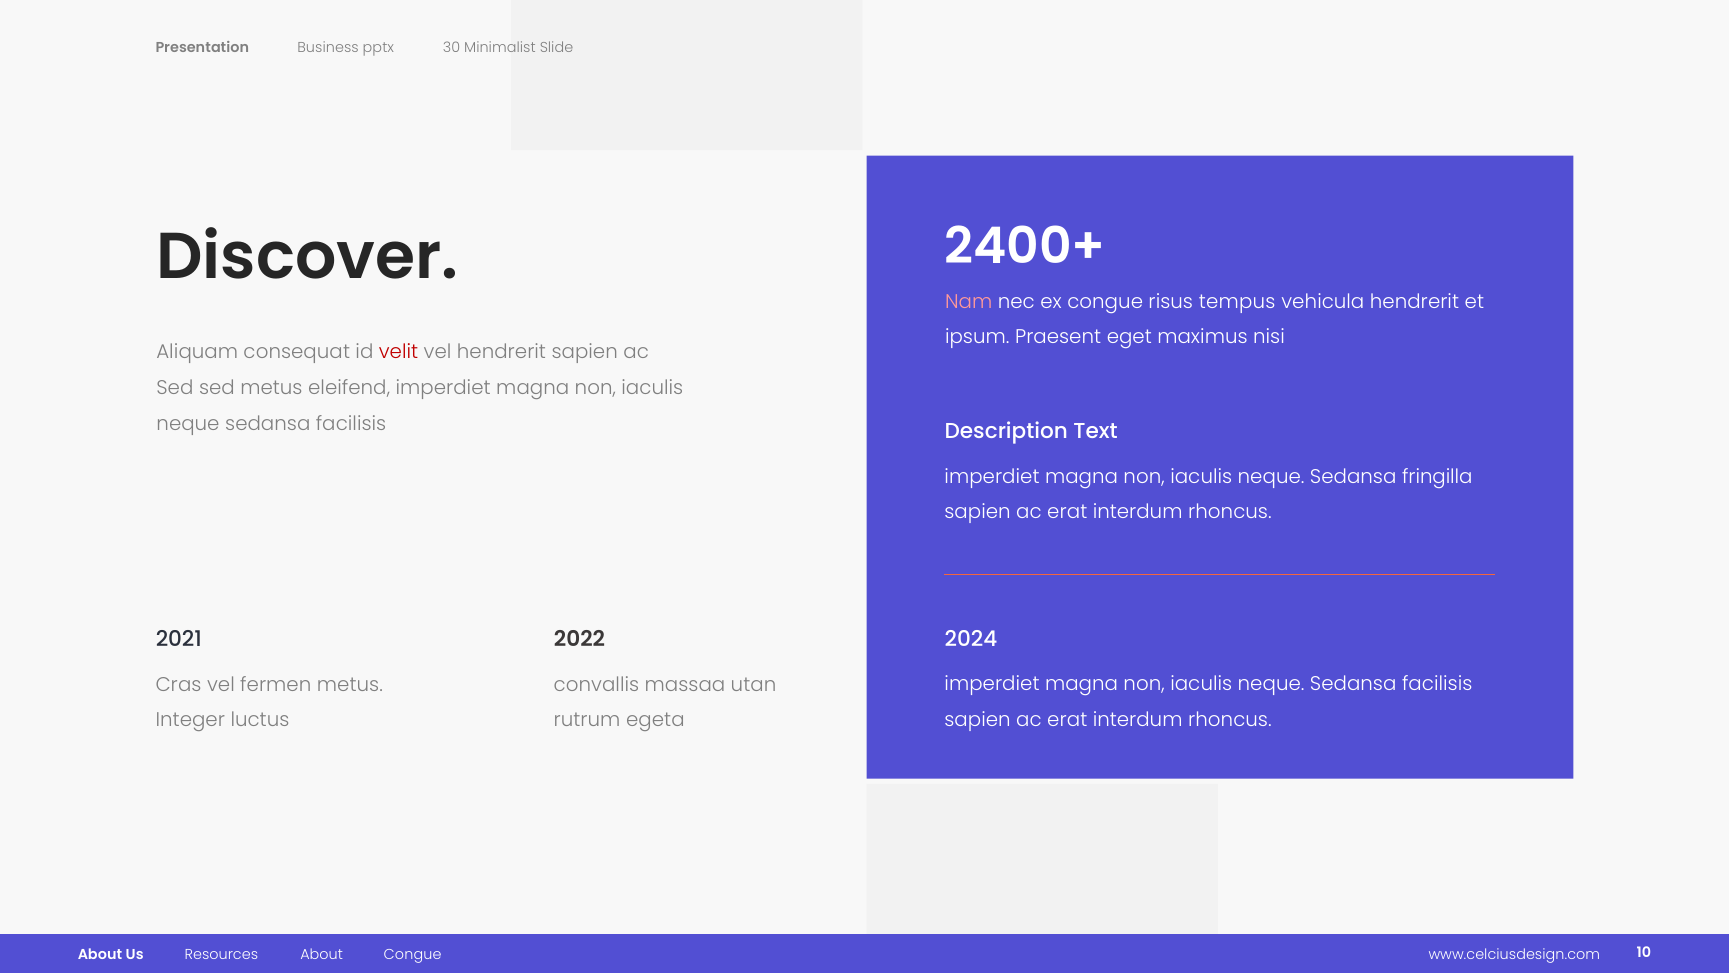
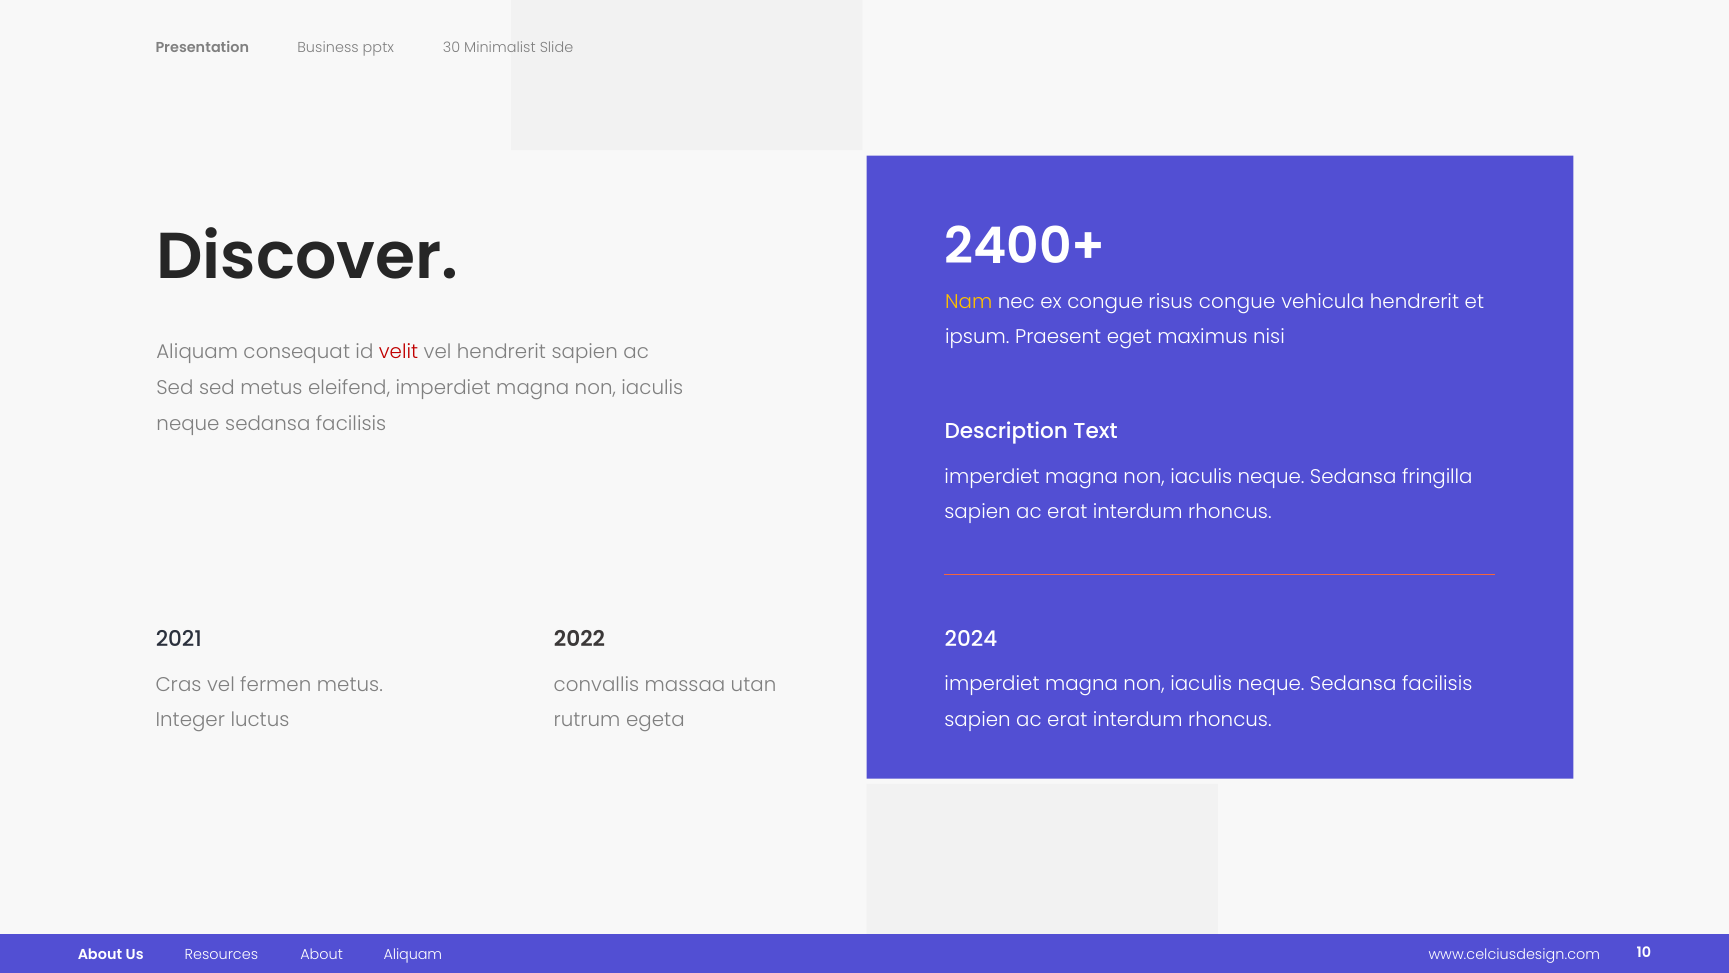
Nam colour: pink -> yellow (969, 302)
risus tempus: tempus -> congue (1237, 302)
About Congue: Congue -> Aliquam (413, 954)
